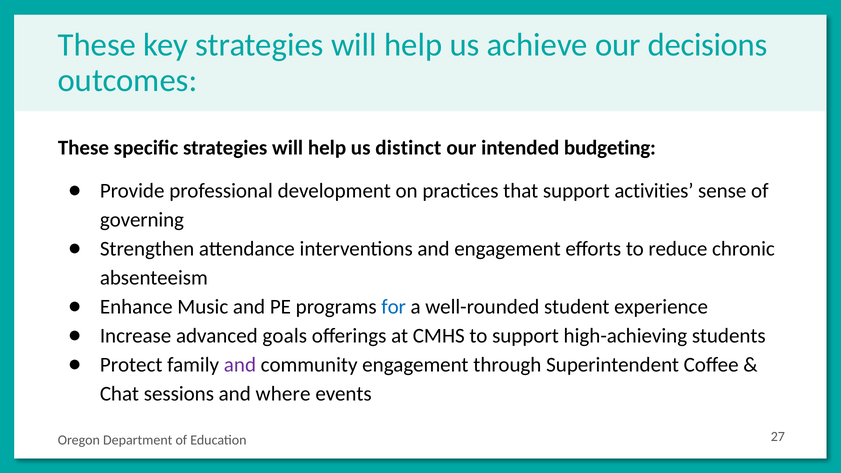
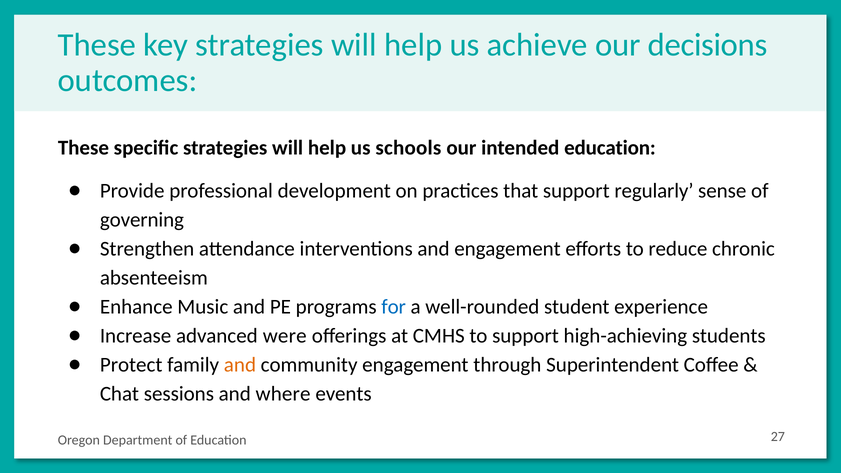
distinct: distinct -> schools (408, 148)
intended budgeting: budgeting -> education (610, 148)
activities: activities -> regularly (654, 191)
goals: goals -> were (285, 336)
and colour: purple -> orange (240, 365)
